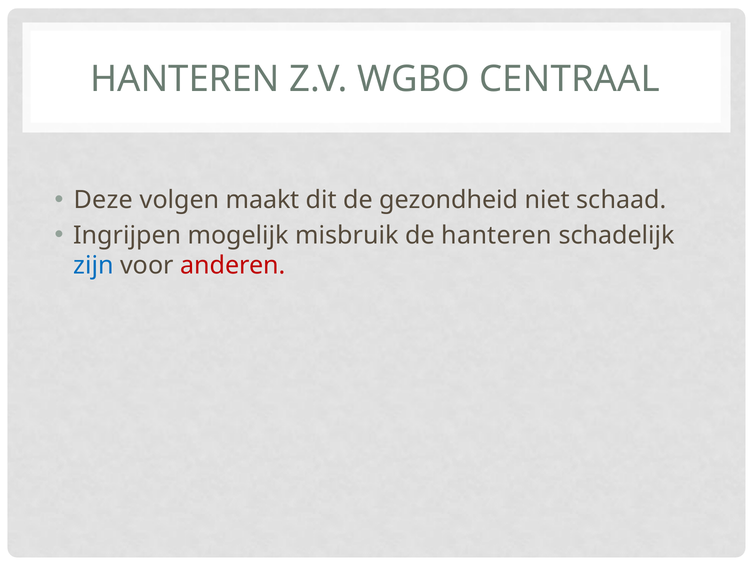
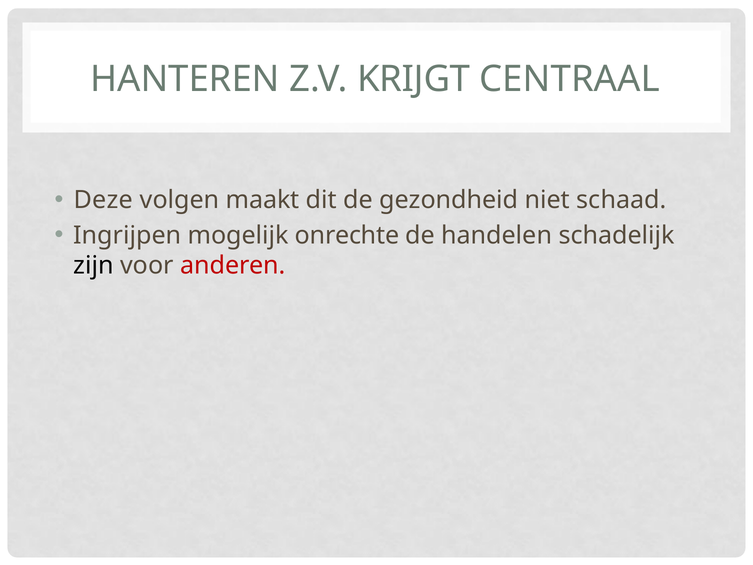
WGBO: WGBO -> KRIJGT (414, 79)
misbruik: misbruik -> onrechte (347, 235)
de hanteren: hanteren -> handelen (497, 235)
zijn colour: blue -> black (94, 265)
